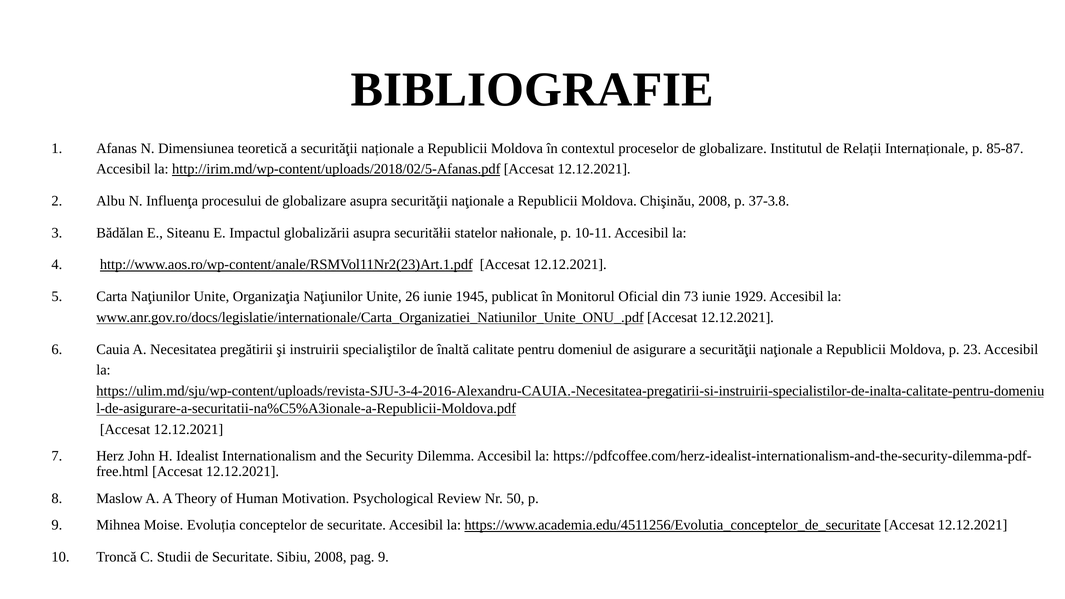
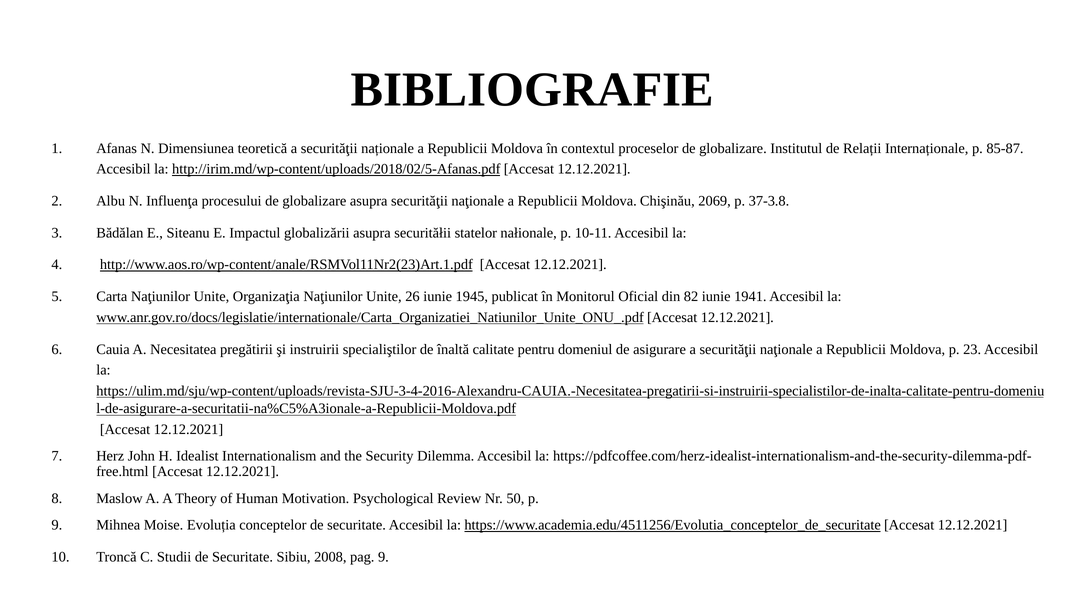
Chişinău 2008: 2008 -> 2069 (715, 201)
73: 73 -> 82 (691, 297)
1929: 1929 -> 1941 (750, 297)
